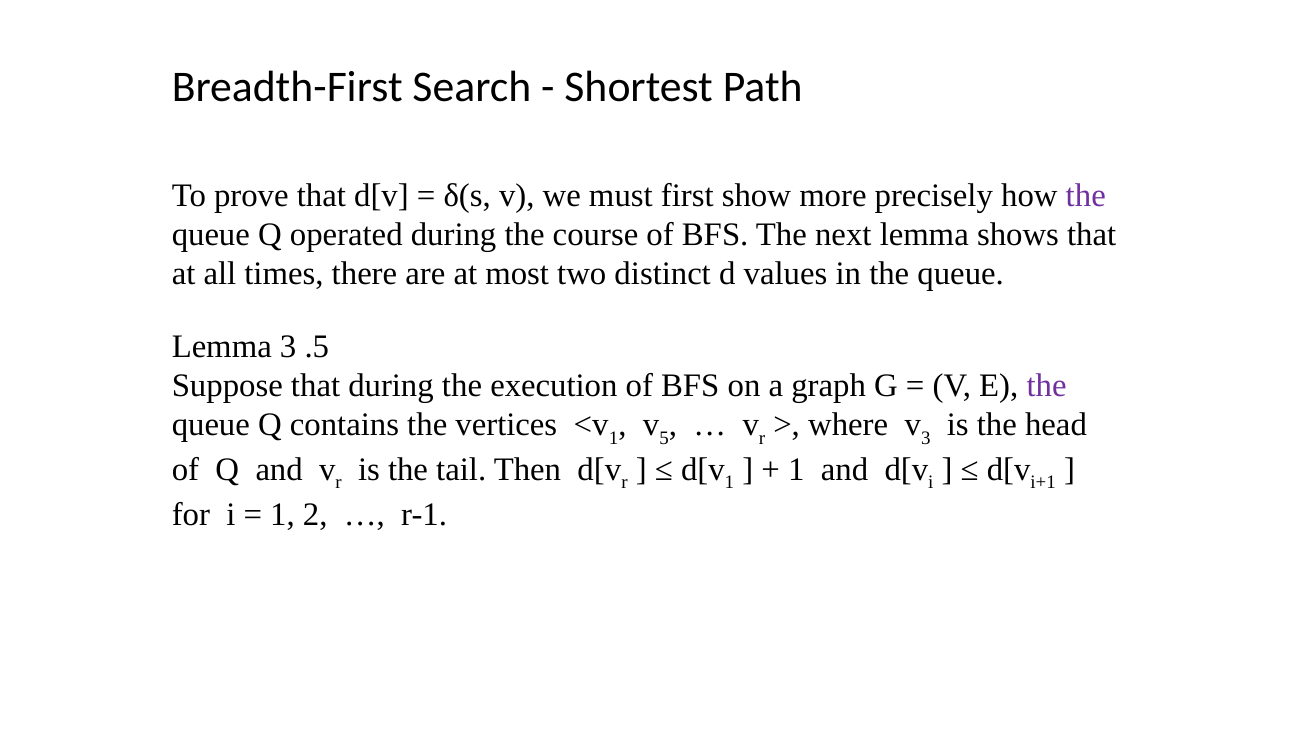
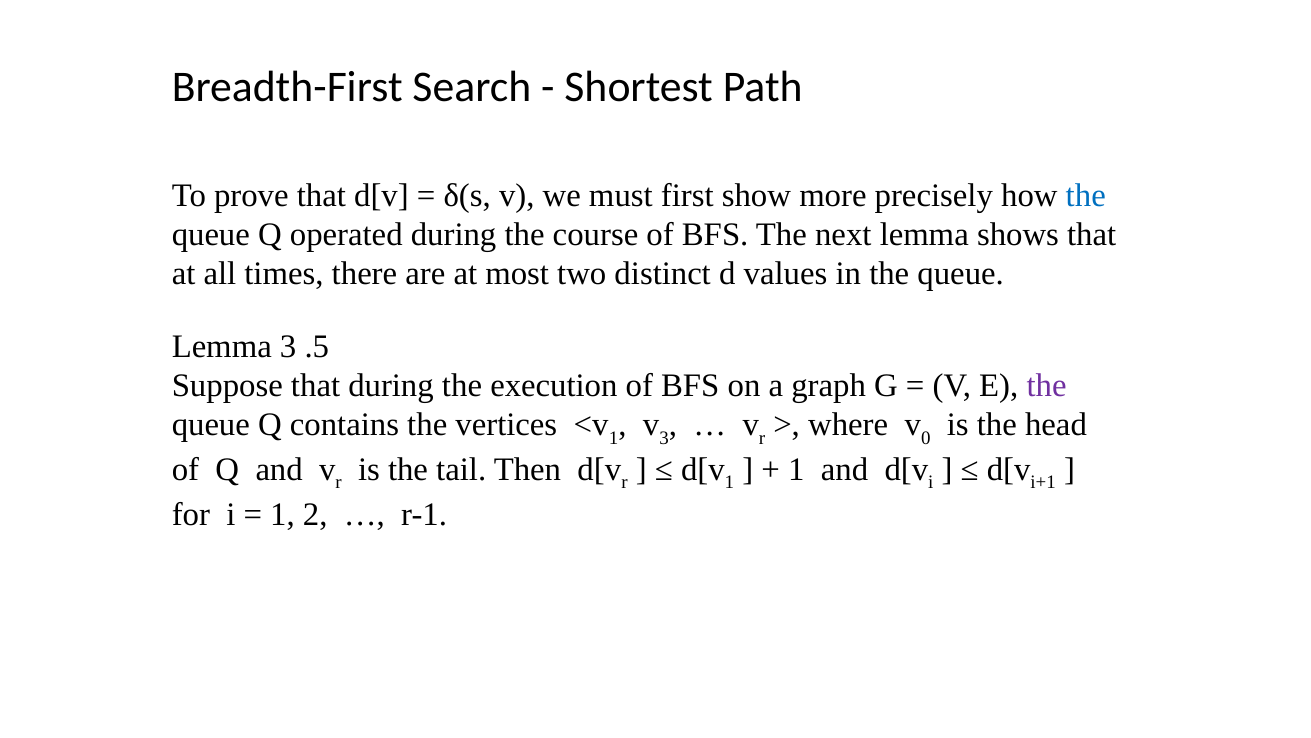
the colour: purple -> blue (1086, 195)
v 5: 5 -> 3 (664, 437)
v 3: 3 -> 0 (926, 437)
